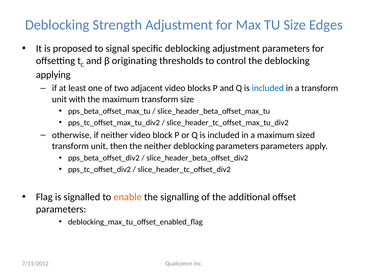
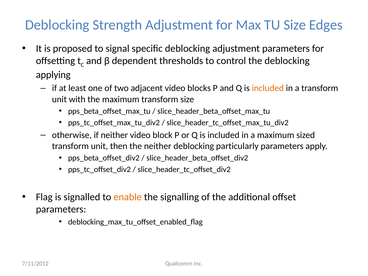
originating: originating -> dependent (134, 61)
included colour: blue -> orange (268, 88)
deblocking parameters: parameters -> particularly (237, 146)
